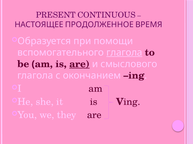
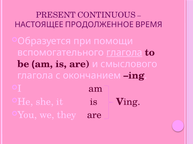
are underline: present -> none (79, 64)
